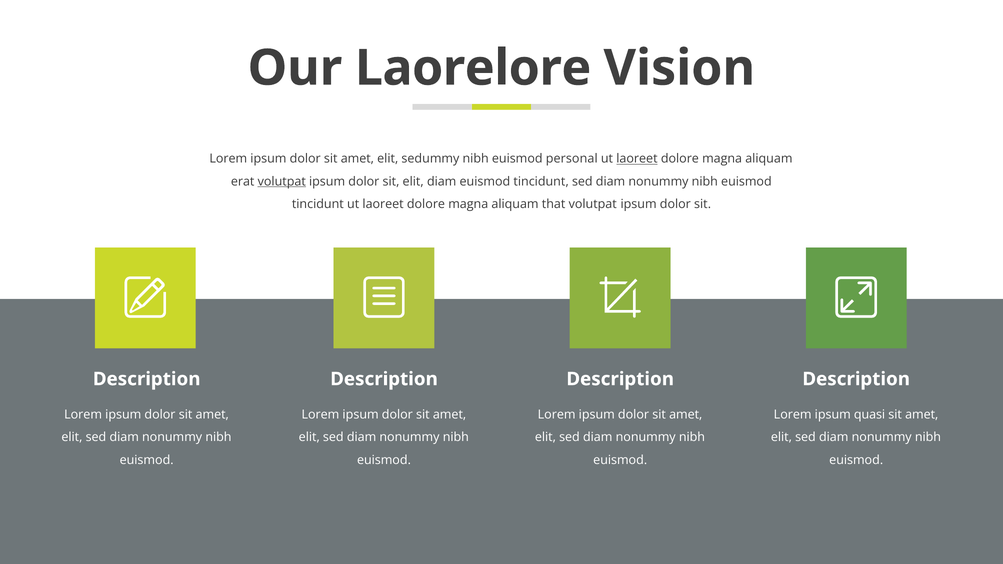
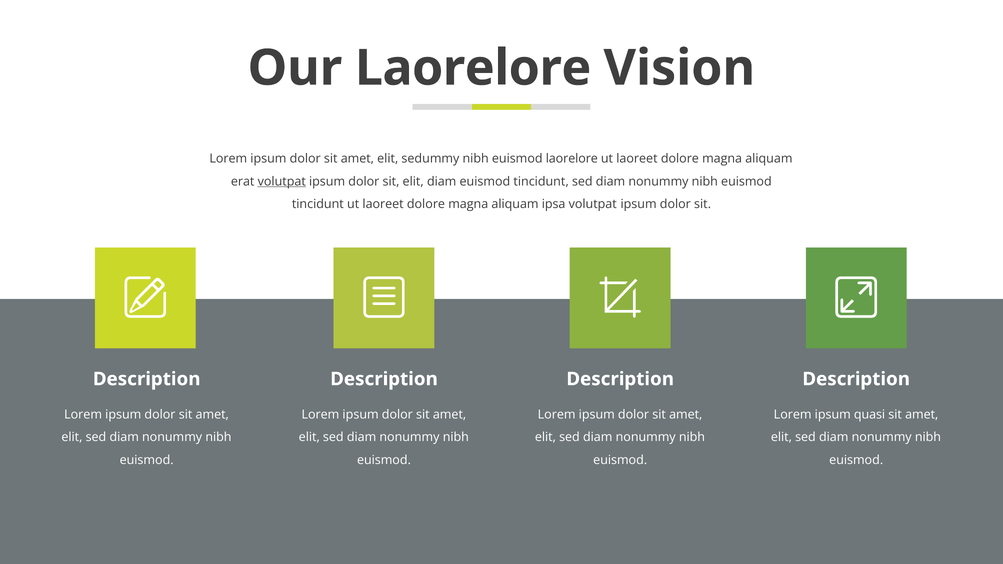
euismod personal: personal -> laorelore (572, 159)
laoreet underline: present -> none (637, 159)
that: that -> ipsa (554, 204)
